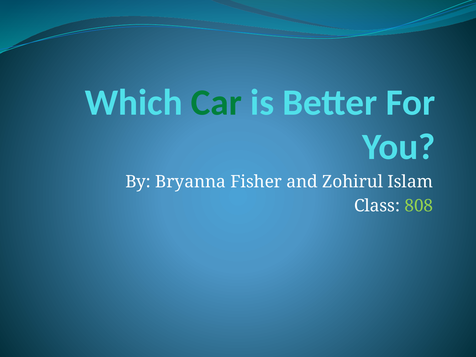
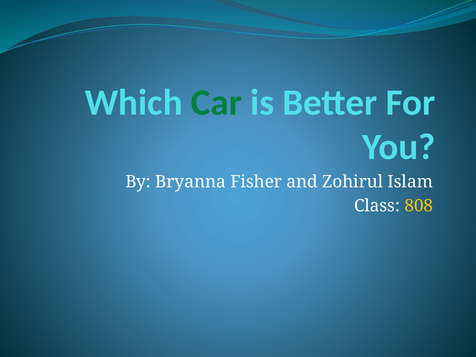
808 colour: light green -> yellow (419, 206)
